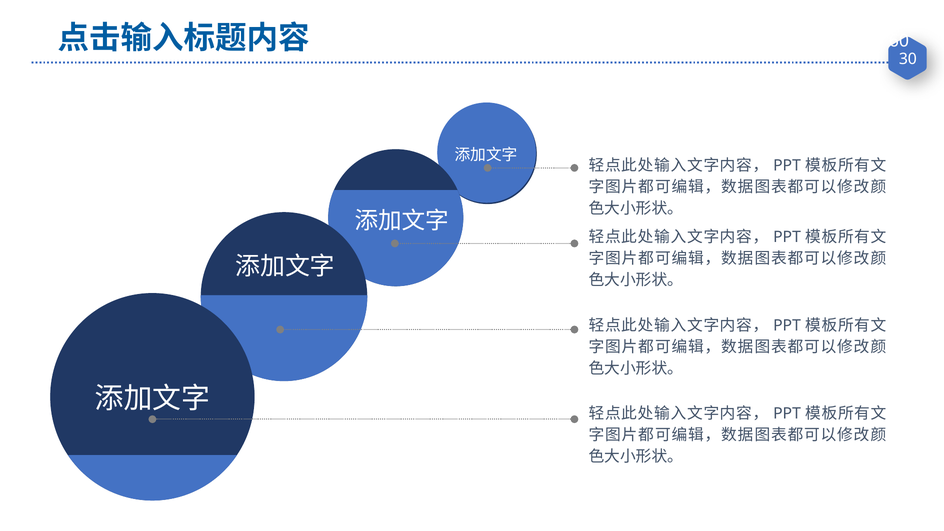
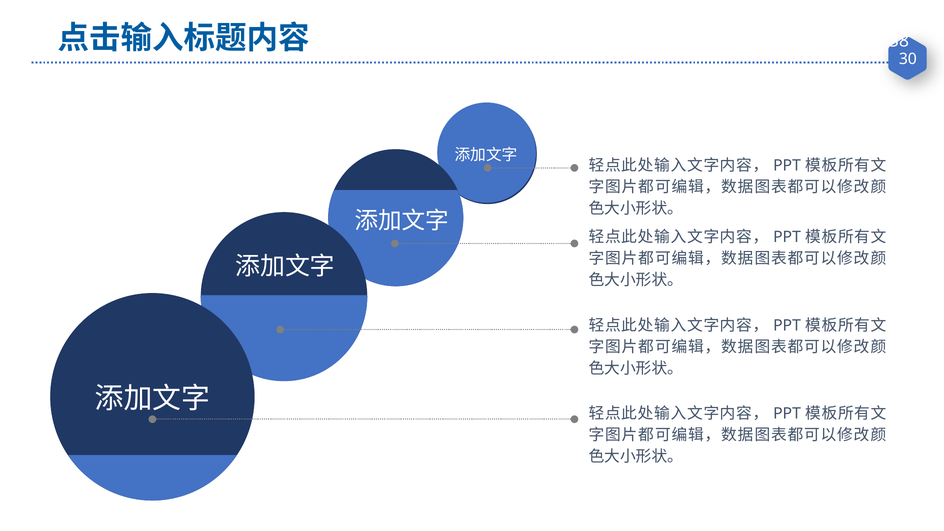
60: 60 -> 38 (899, 41)
